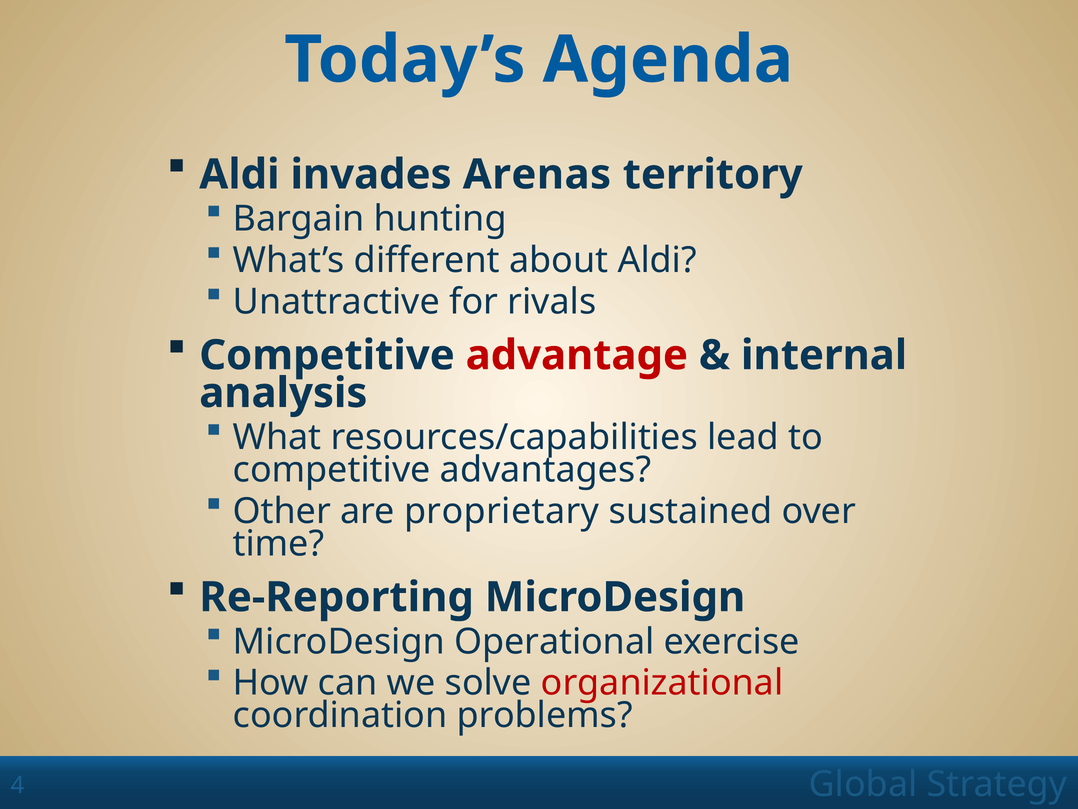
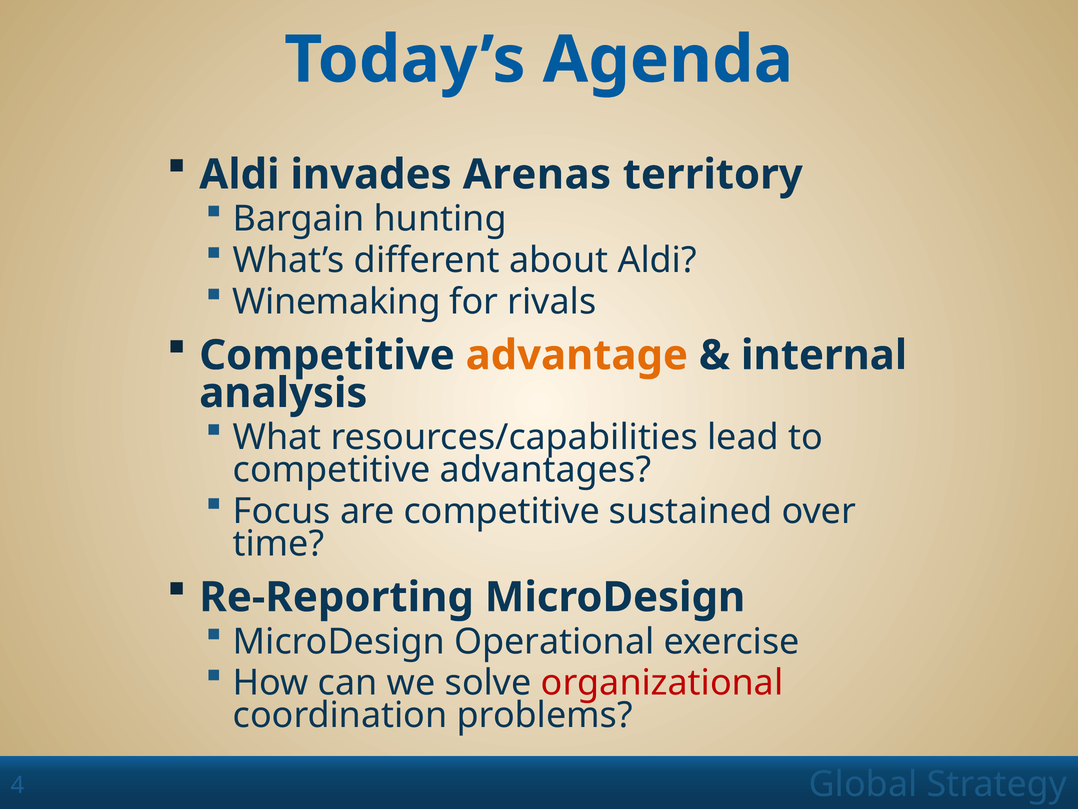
Unattractive: Unattractive -> Winemaking (336, 302)
advantage colour: red -> orange (577, 355)
Other: Other -> Focus (282, 511)
are proprietary: proprietary -> competitive (502, 511)
